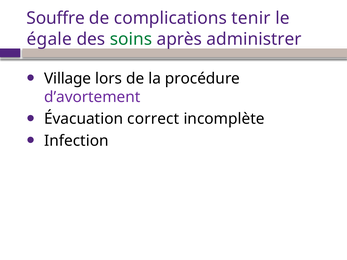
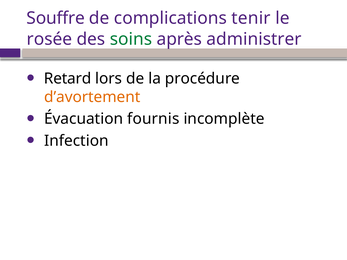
égale: égale -> rosée (49, 39)
Village: Village -> Retard (68, 79)
d’avortement colour: purple -> orange (92, 97)
correct: correct -> fournis (153, 119)
